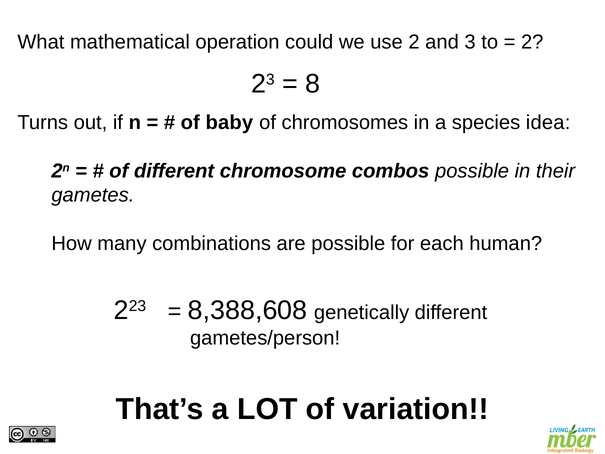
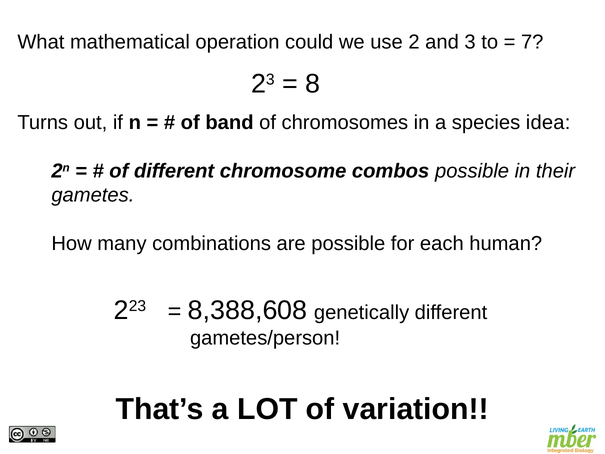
2: 2 -> 7 (532, 42)
baby: baby -> band (229, 122)
